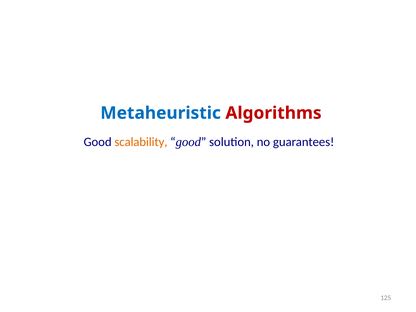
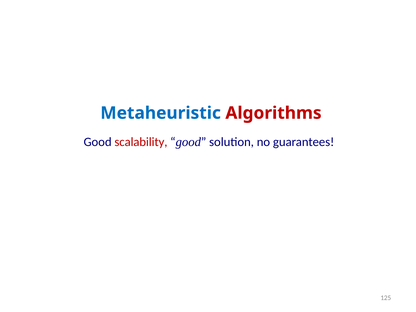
scalability colour: orange -> red (141, 142)
